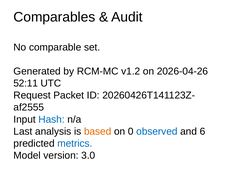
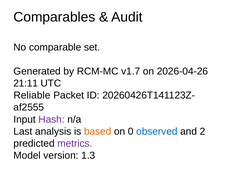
v1.2: v1.2 -> v1.7 (131, 71)
52:11: 52:11 -> 21:11 (26, 83)
Request: Request -> Reliable (32, 95)
Hash colour: blue -> purple (52, 119)
6: 6 -> 2 (203, 131)
metrics colour: blue -> purple (75, 143)
3.0: 3.0 -> 1.3 (88, 155)
